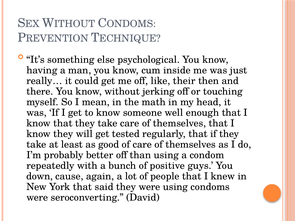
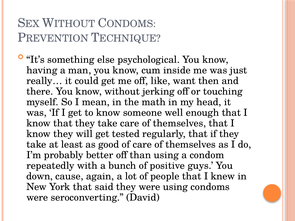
their: their -> want (184, 81)
